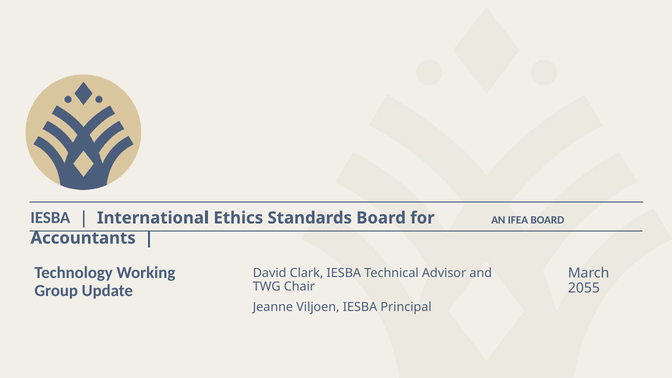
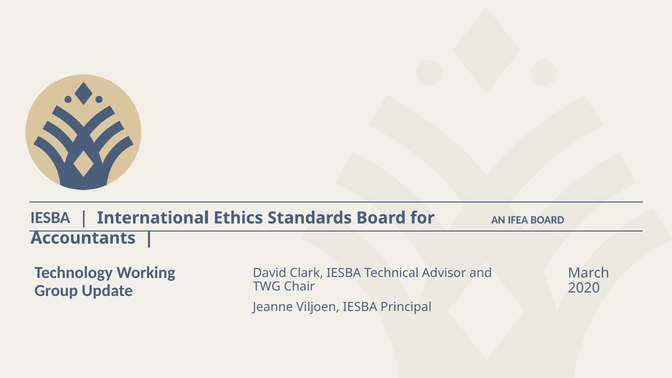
2055: 2055 -> 2020 (584, 288)
